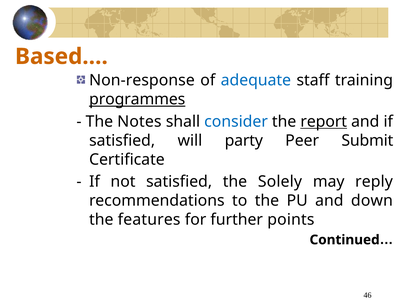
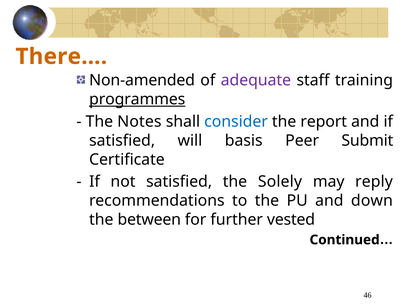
Based…: Based… -> There… (61, 56)
Non-response: Non-response -> Non-amended (142, 80)
adequate colour: blue -> purple (256, 80)
report underline: present -> none (324, 121)
party: party -> basis (244, 140)
features: features -> between (149, 219)
points: points -> vested (291, 219)
